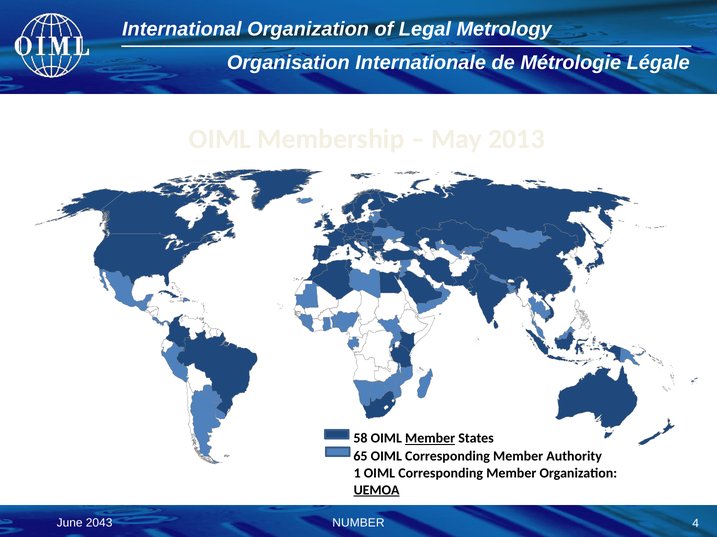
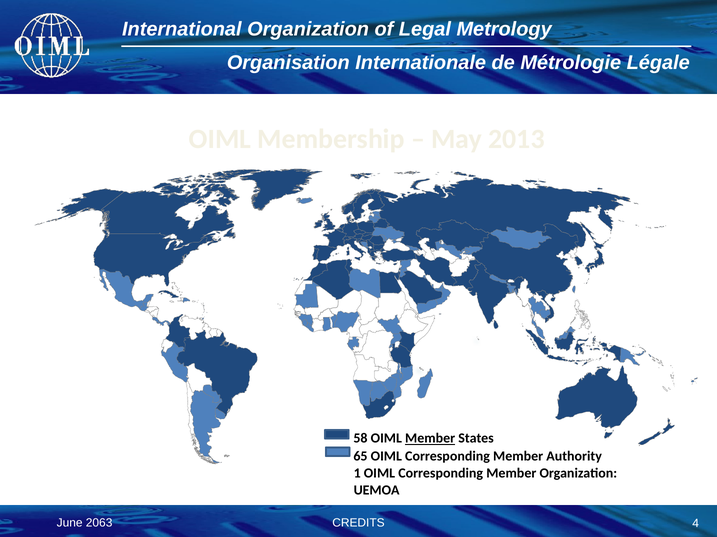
UEMOA underline: present -> none (377, 491)
NUMBER: NUMBER -> CREDITS (358, 523)
2043: 2043 -> 2063 (99, 524)
